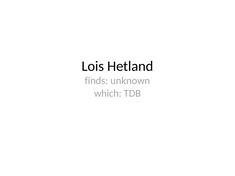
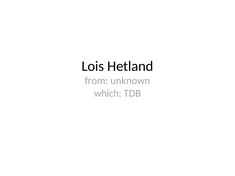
finds: finds -> from (96, 81)
